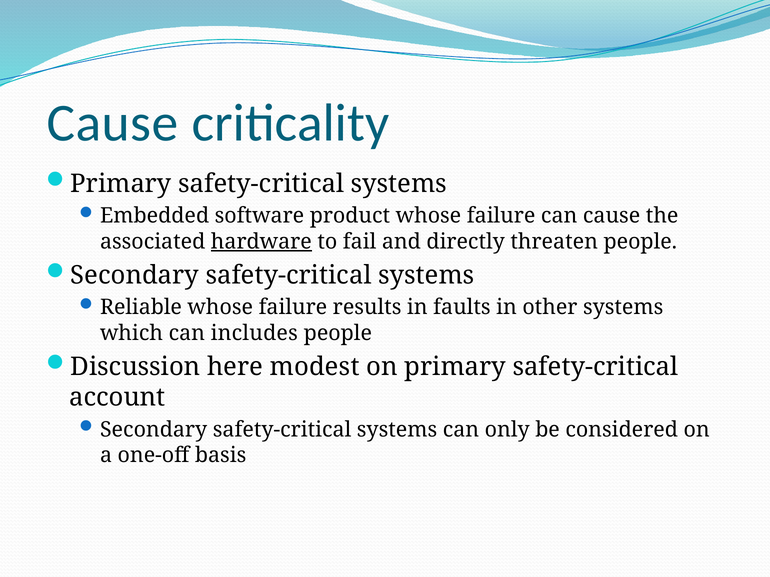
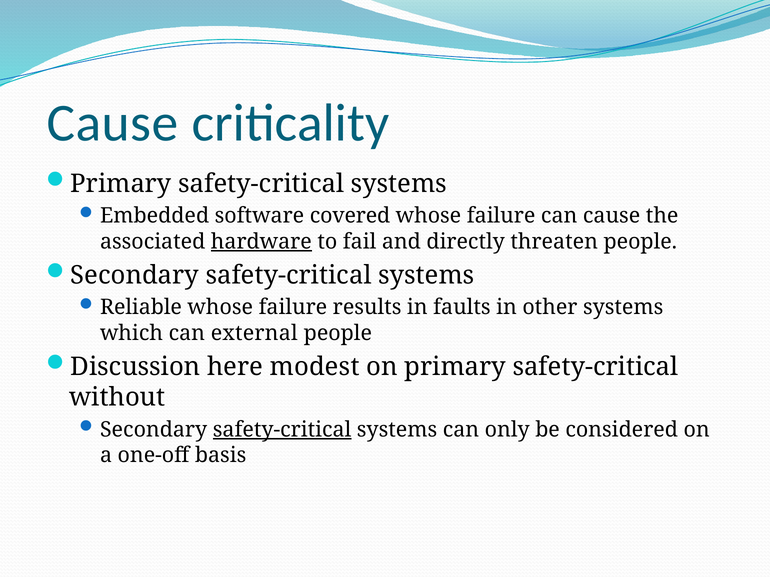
product: product -> covered (350, 216)
includes: includes -> external (254, 333)
account: account -> without (117, 398)
safety-critical underline: none -> present (282, 430)
